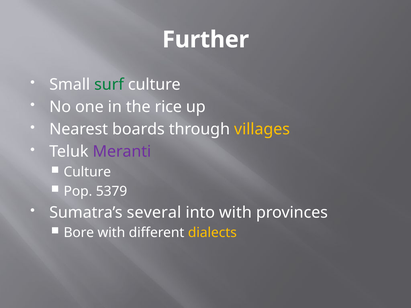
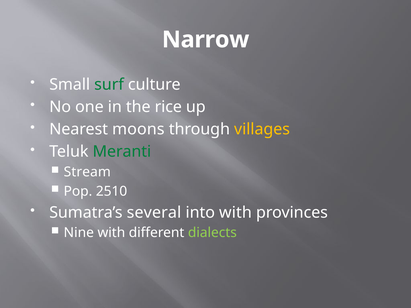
Further: Further -> Narrow (206, 40)
boards: boards -> moons (138, 129)
Meranti colour: purple -> green (122, 152)
Culture: Culture -> Stream (87, 172)
5379: 5379 -> 2510 (112, 191)
Bore: Bore -> Nine (79, 233)
dialects colour: yellow -> light green (212, 233)
